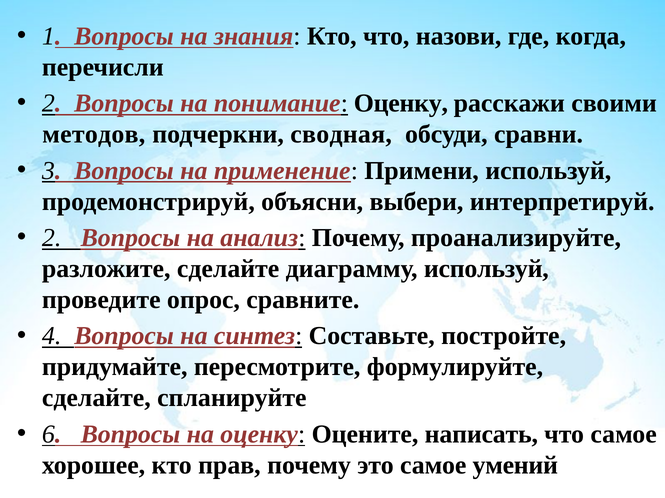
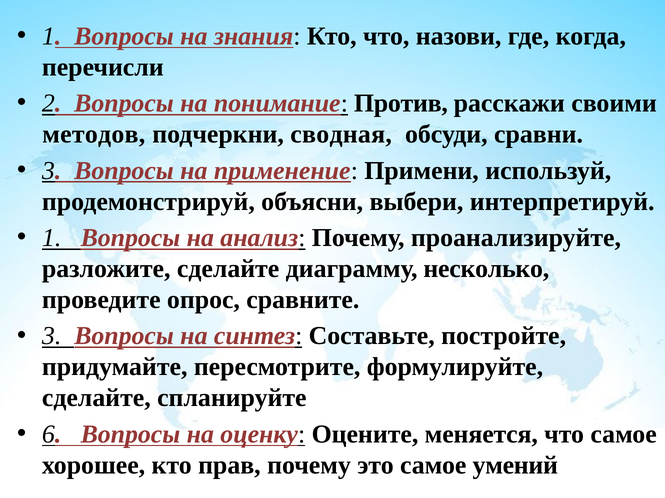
понимание Оценку: Оценку -> Против (401, 104)
2: 2 -> 1 (52, 238)
диаграмму используй: используй -> несколько (486, 269)
4: 4 -> 3 (52, 336)
написать: написать -> меняется (481, 435)
